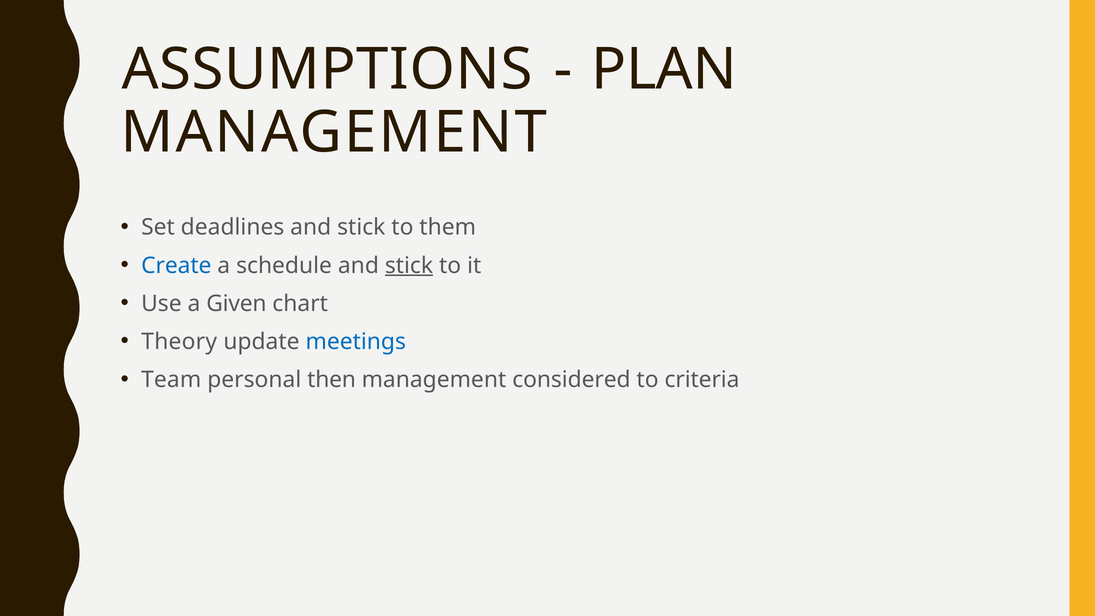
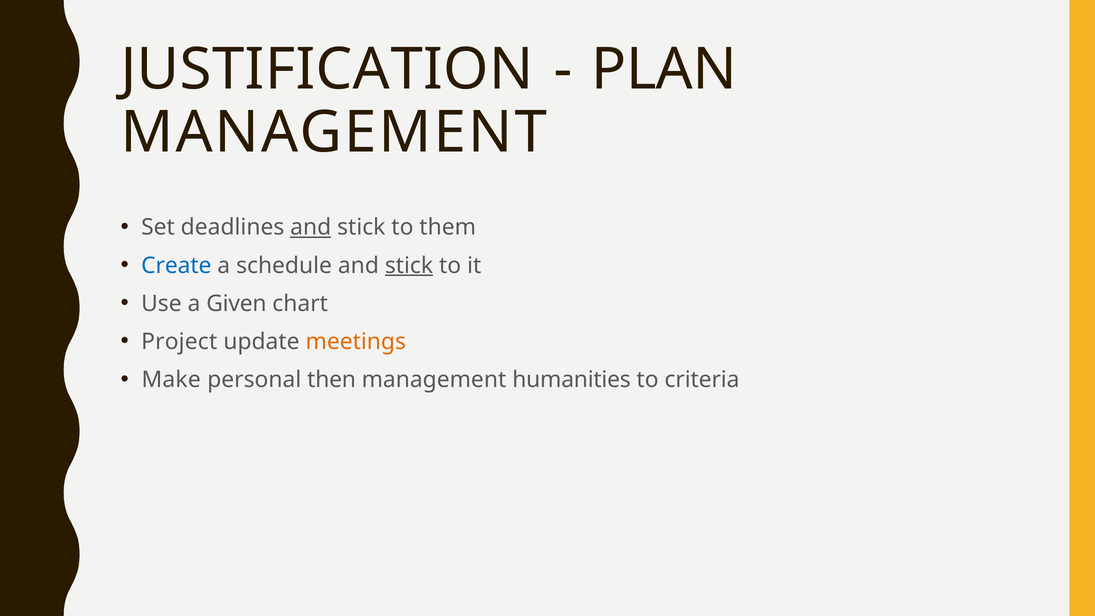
ASSUMPTIONS: ASSUMPTIONS -> JUSTIFICATION (327, 69)
and underline: none -> present (311, 227)
Theory: Theory -> Project (179, 342)
meetings colour: blue -> orange (356, 342)
Team: Team -> Make (171, 380)
considered: considered -> humanities (572, 380)
